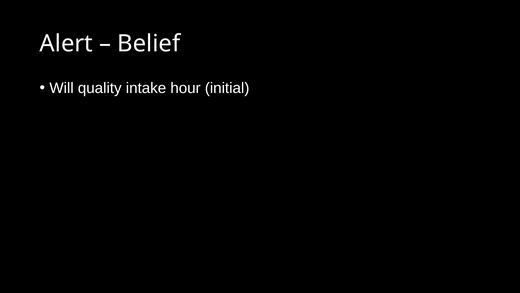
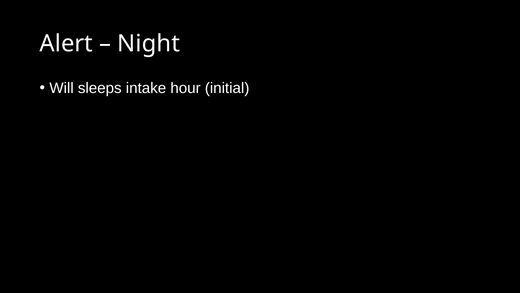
Belief: Belief -> Night (149, 44)
quality: quality -> sleeps (100, 88)
